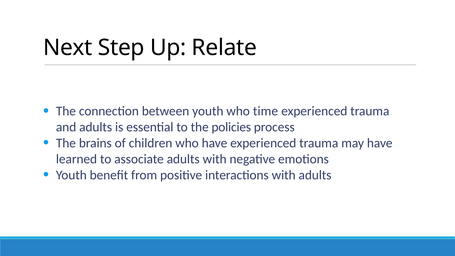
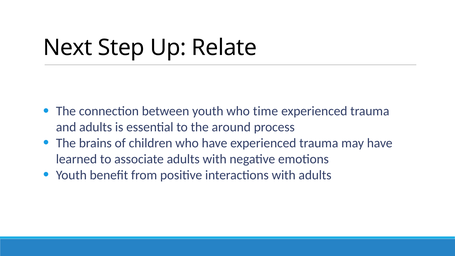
policies: policies -> around (231, 127)
